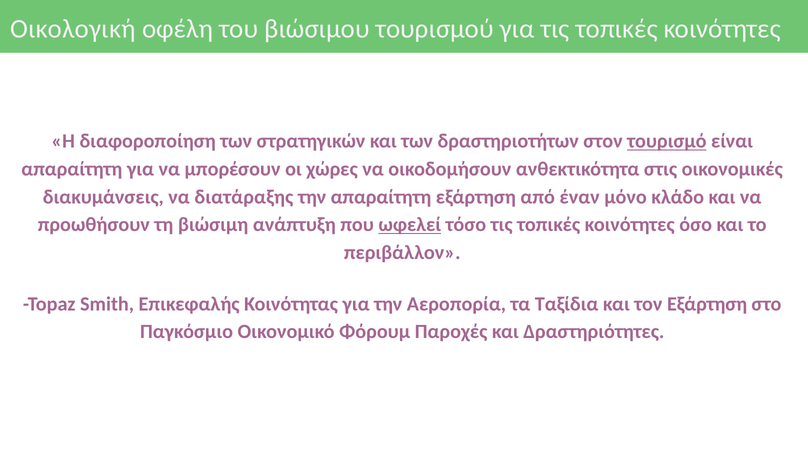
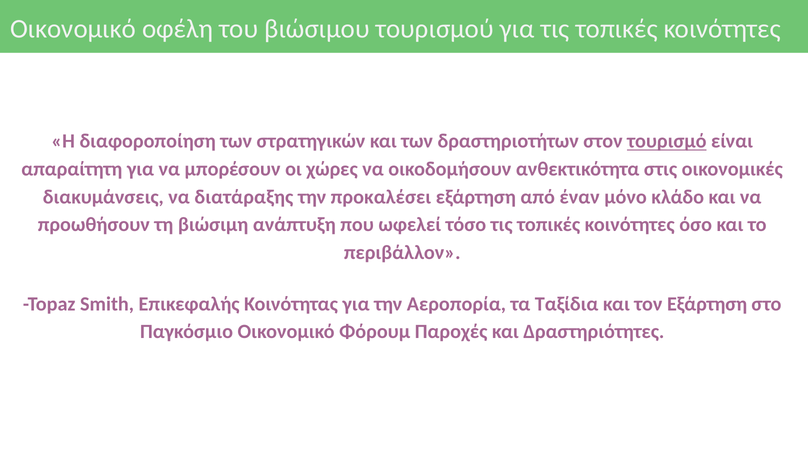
Οικολογική: Οικολογική -> Οικονομικό (73, 29)
την απαραίτητη: απαραίτητη -> προκαλέσει (381, 197)
ωφελεί underline: present -> none (410, 225)
